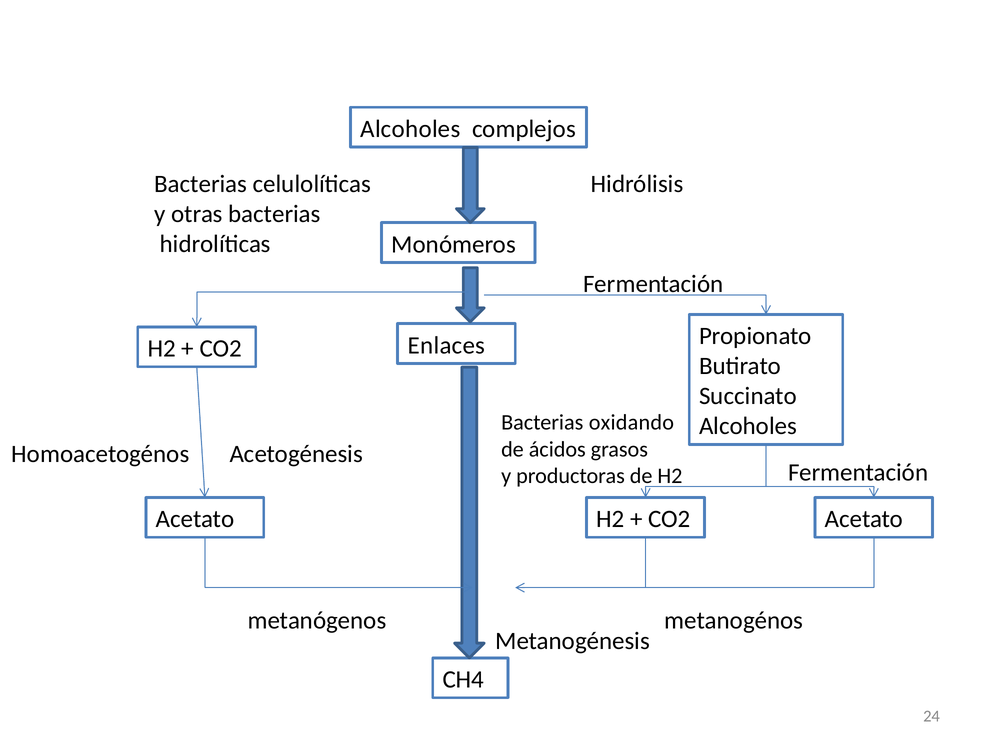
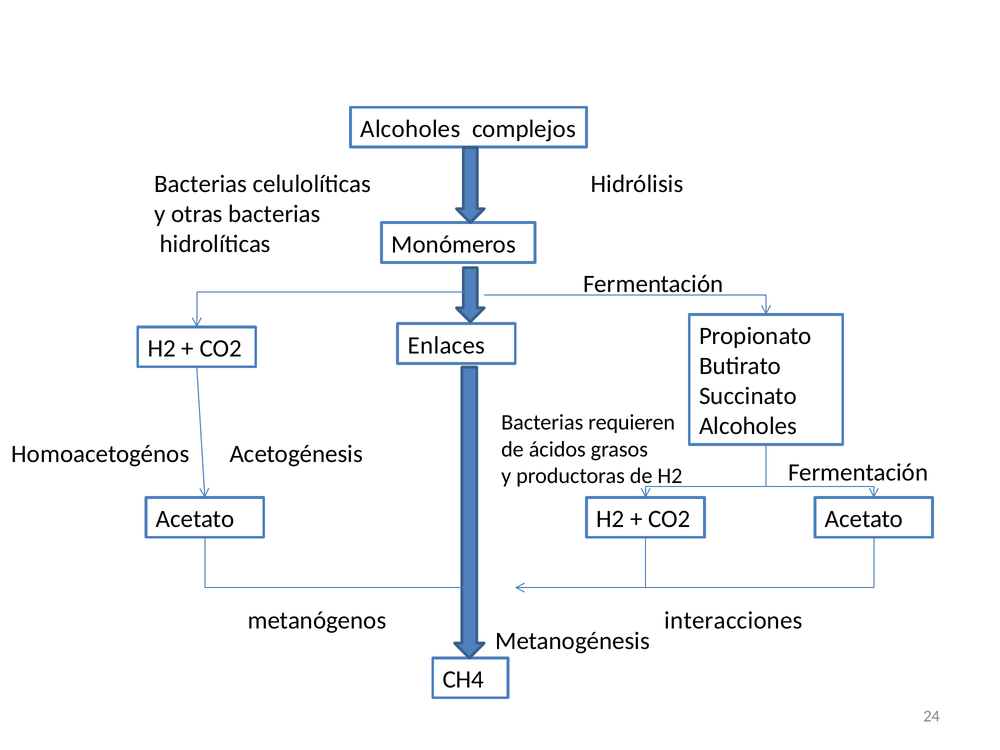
oxidando: oxidando -> requieren (632, 423)
metanogénos: metanogénos -> interacciones (734, 621)
